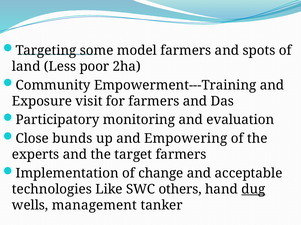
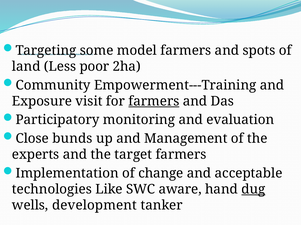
farmers underline: none -> present (154, 101)
Empowering: Empowering -> Management (186, 139)
others: others -> aware (180, 190)
management: management -> development (94, 206)
